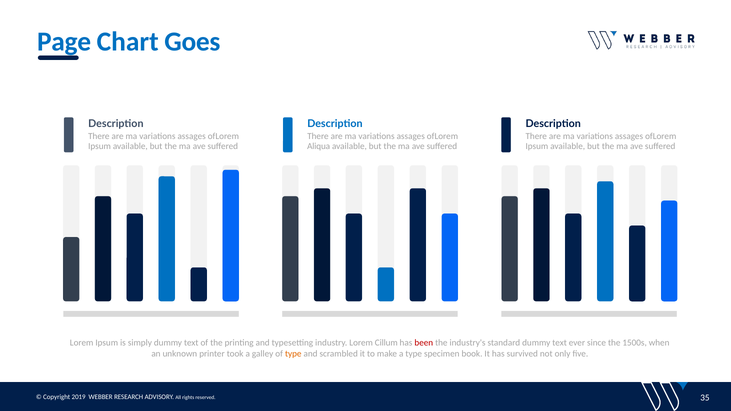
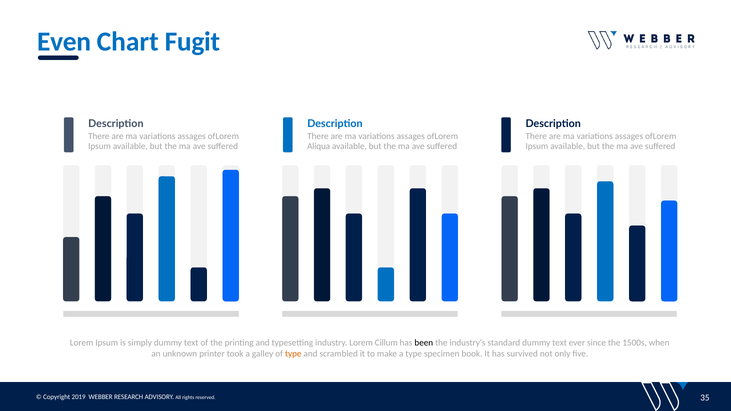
Page: Page -> Even (64, 42)
Goes: Goes -> Fugit (192, 42)
been colour: red -> black (424, 343)
